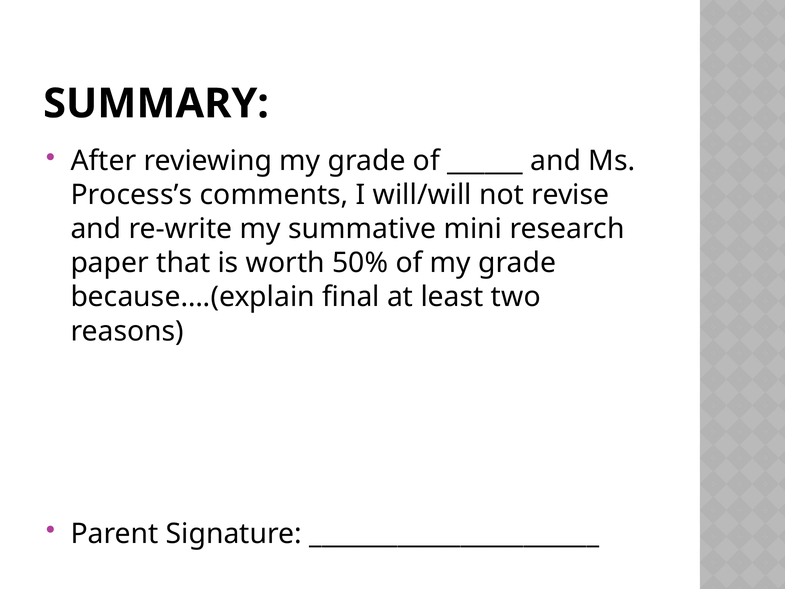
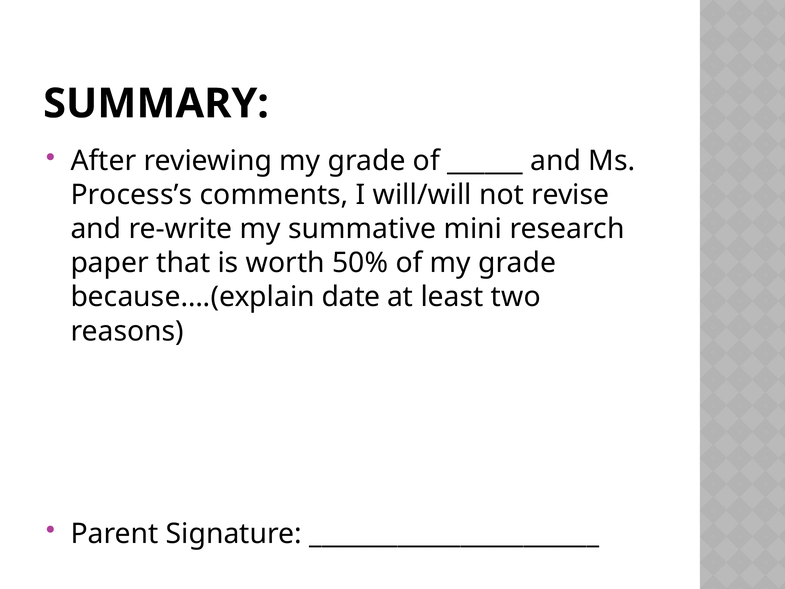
final: final -> date (351, 297)
